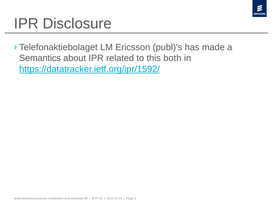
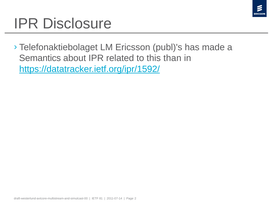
both: both -> than (172, 58)
